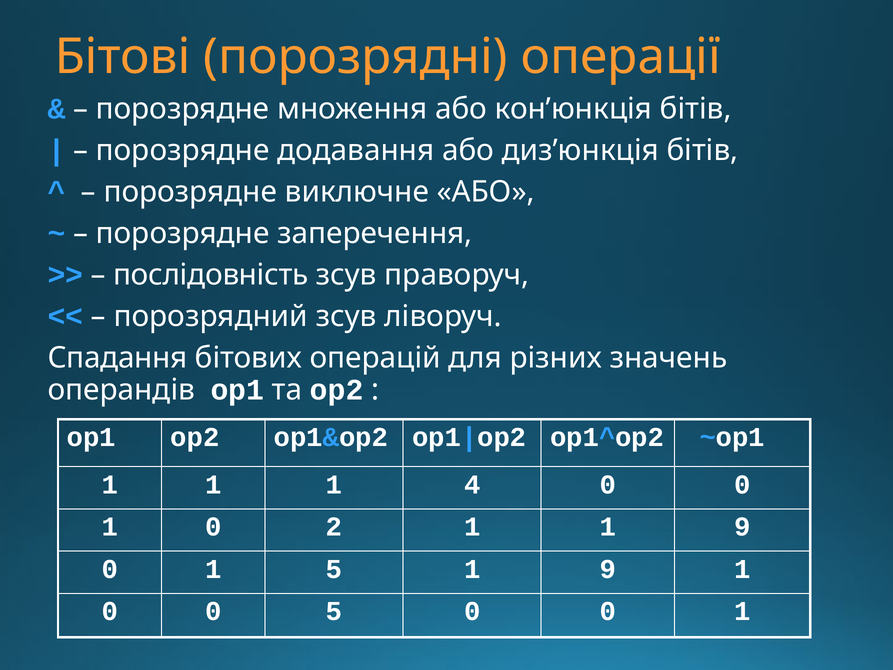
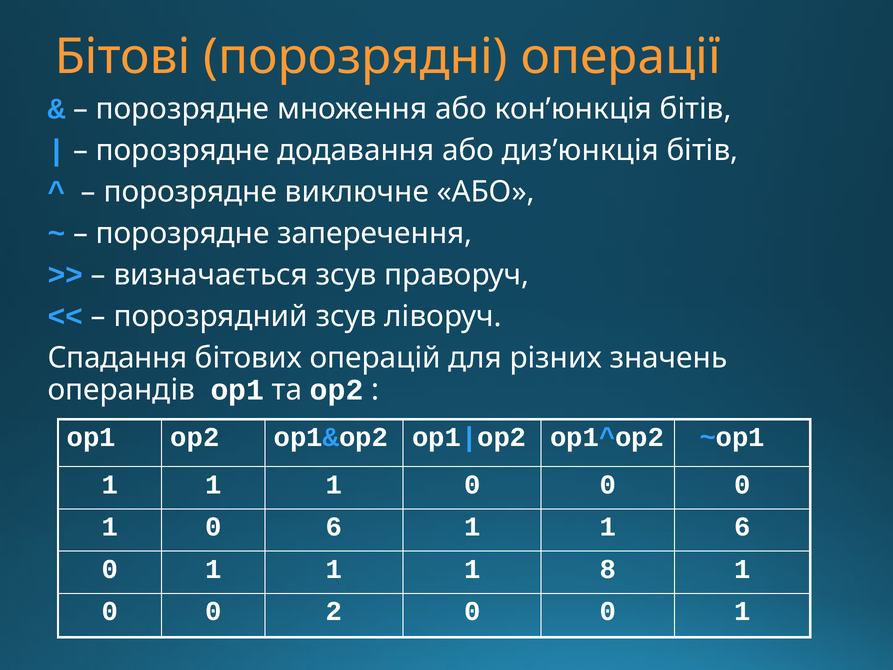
послідовність: послідовність -> визначається (211, 275)
1 1 4: 4 -> 0 (472, 485)
0 2: 2 -> 6 (334, 527)
1 1 9: 9 -> 6 (743, 527)
0 1 5: 5 -> 1 (334, 569)
9: 9 -> 8 (608, 569)
0 5: 5 -> 2 (334, 611)
